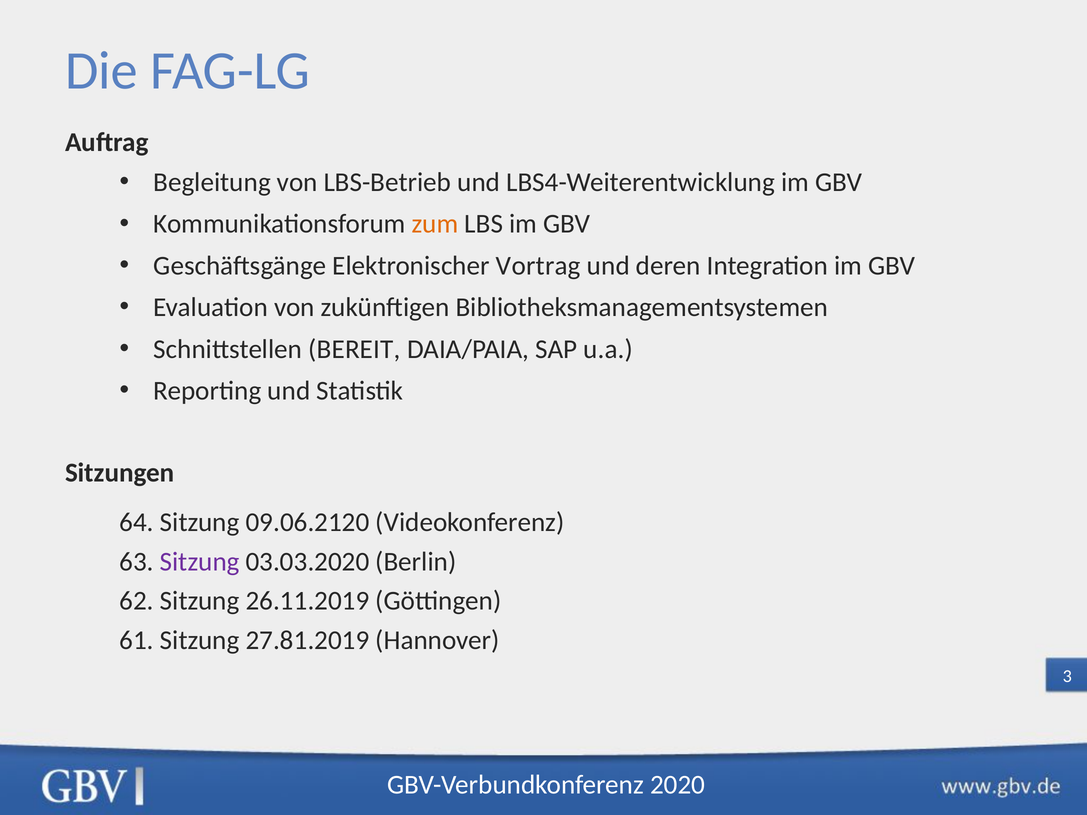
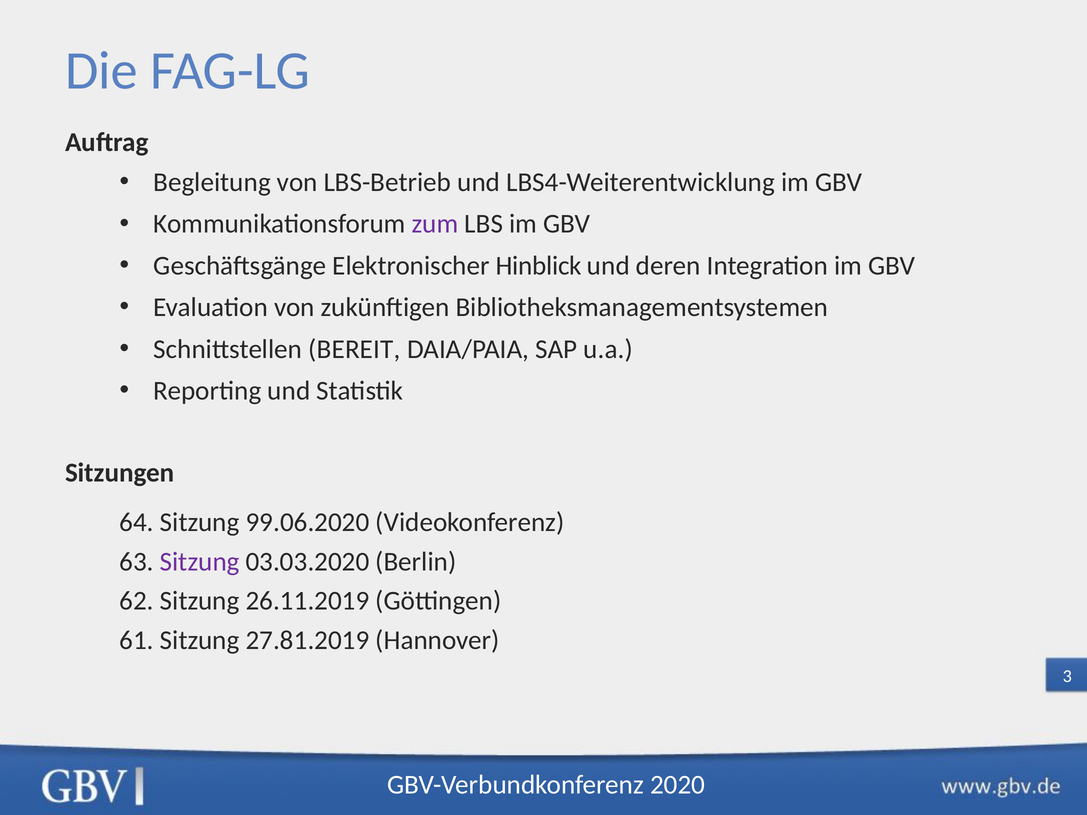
zum colour: orange -> purple (435, 224)
Vortrag: Vortrag -> Hinblick (539, 266)
09.06.2120: 09.06.2120 -> 99.06.2020 (308, 523)
